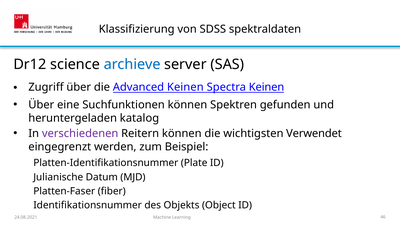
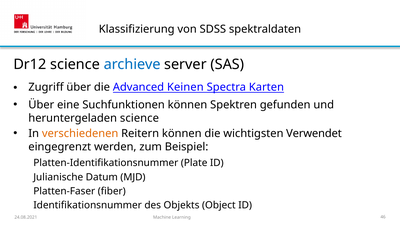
Spectra Keinen: Keinen -> Karten (266, 87)
heruntergeladen katalog: katalog -> science (139, 118)
verschiedenen colour: purple -> orange (80, 134)
